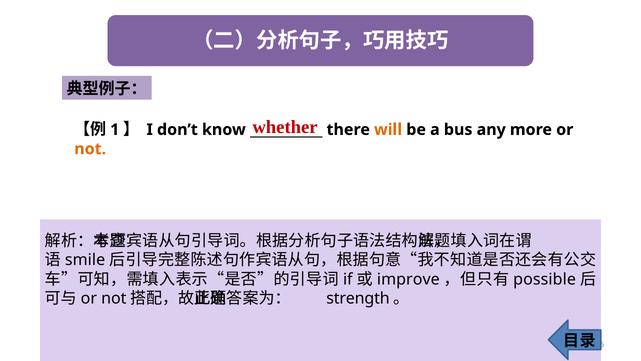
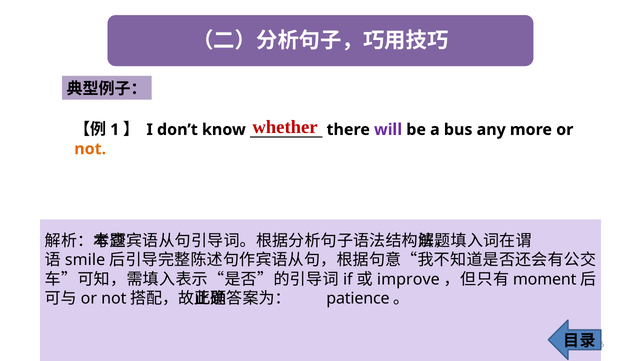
will colour: orange -> purple (388, 129)
possible: possible -> moment (545, 279)
strength: strength -> patience (358, 298)
